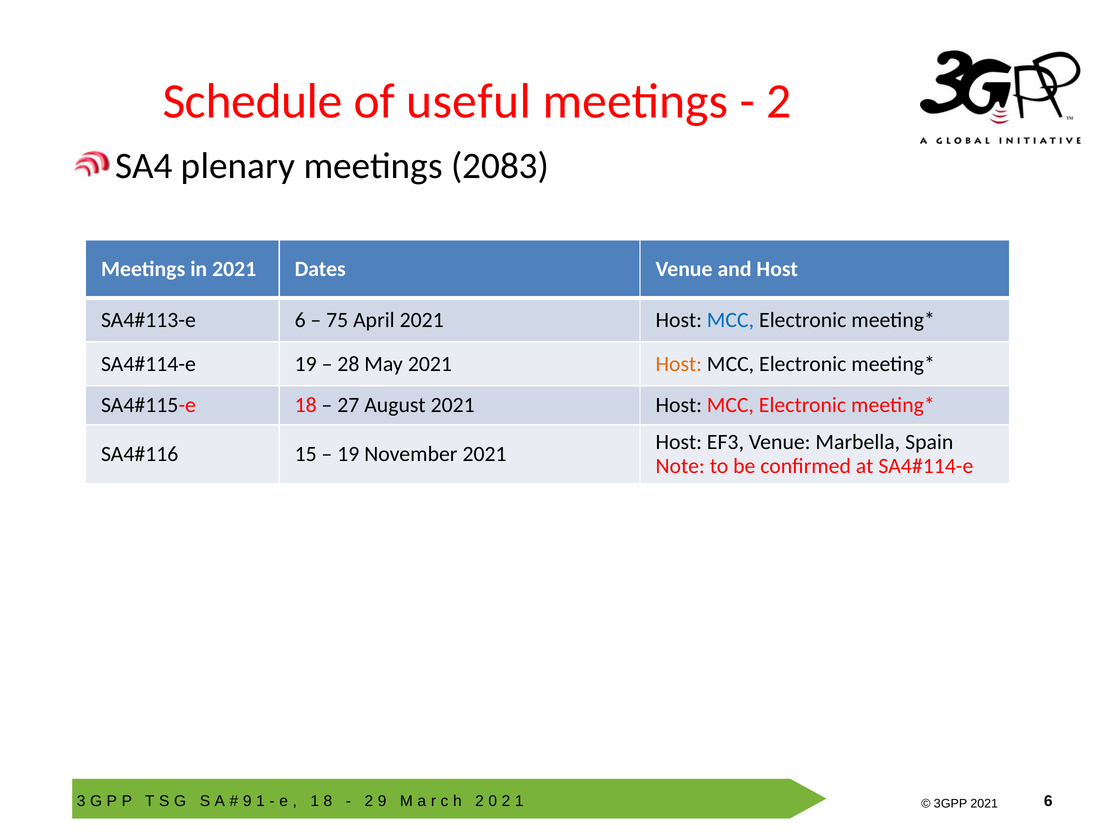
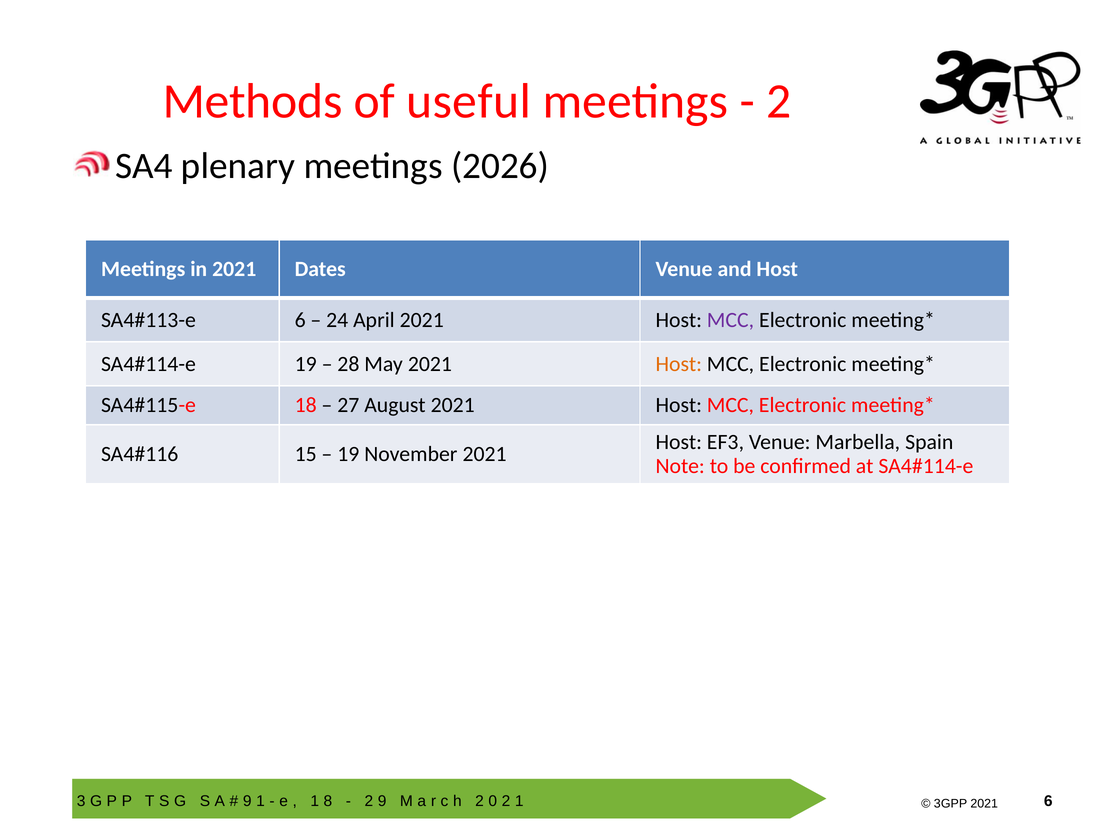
Schedule: Schedule -> Methods (253, 101)
2083: 2083 -> 2026 (500, 166)
75: 75 -> 24 (337, 320)
MCC colour: blue -> purple (730, 320)
